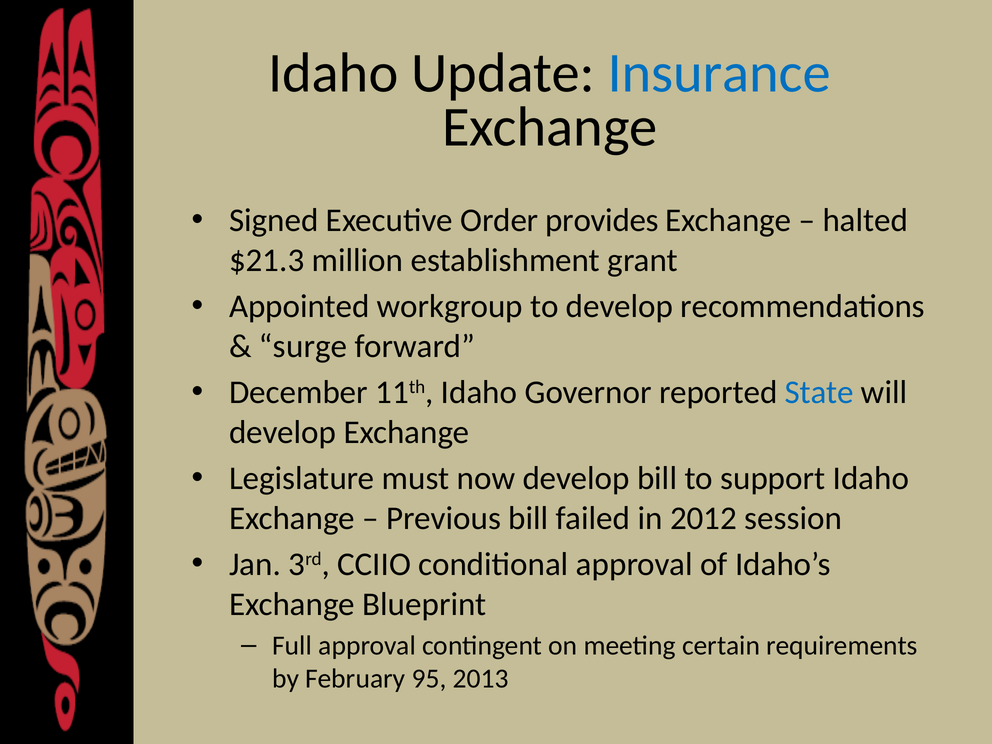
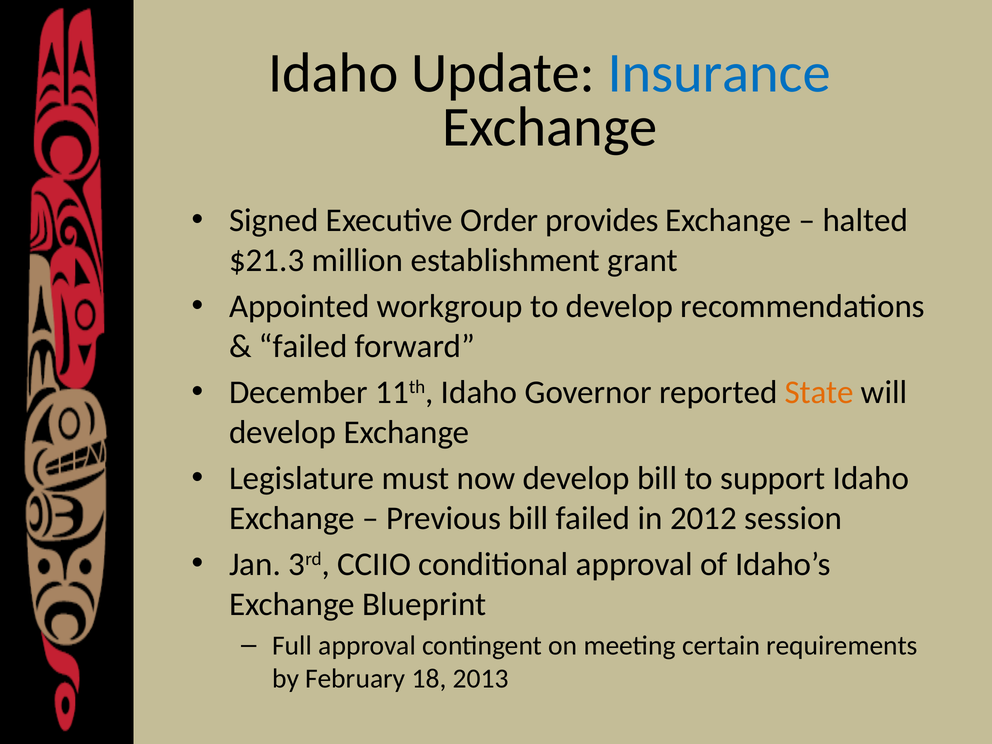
surge: surge -> failed (303, 346)
State colour: blue -> orange (819, 392)
95: 95 -> 18 (429, 679)
